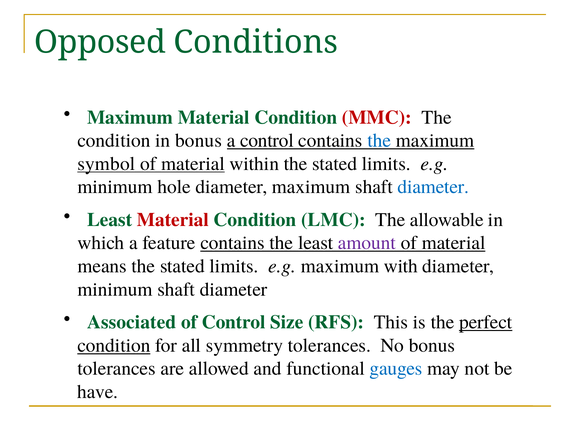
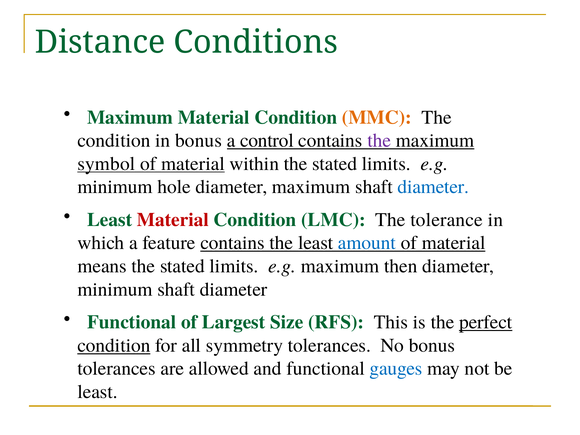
Opposed: Opposed -> Distance (100, 42)
MMC colour: red -> orange (377, 117)
the colour: blue -> purple (379, 140)
allowable: allowable -> tolerance (447, 220)
amount colour: purple -> blue (367, 243)
with: with -> then (401, 266)
Associated: Associated -> Functional (132, 322)
of Control: Control -> Largest (234, 322)
have: have -> least (98, 392)
